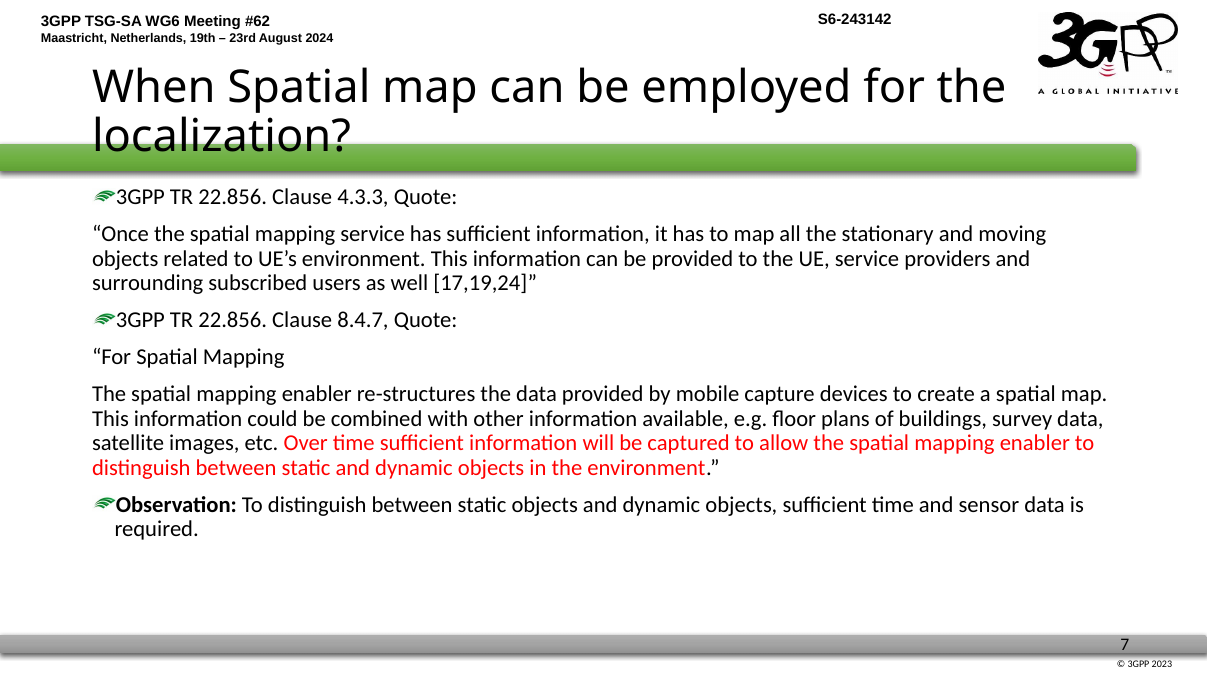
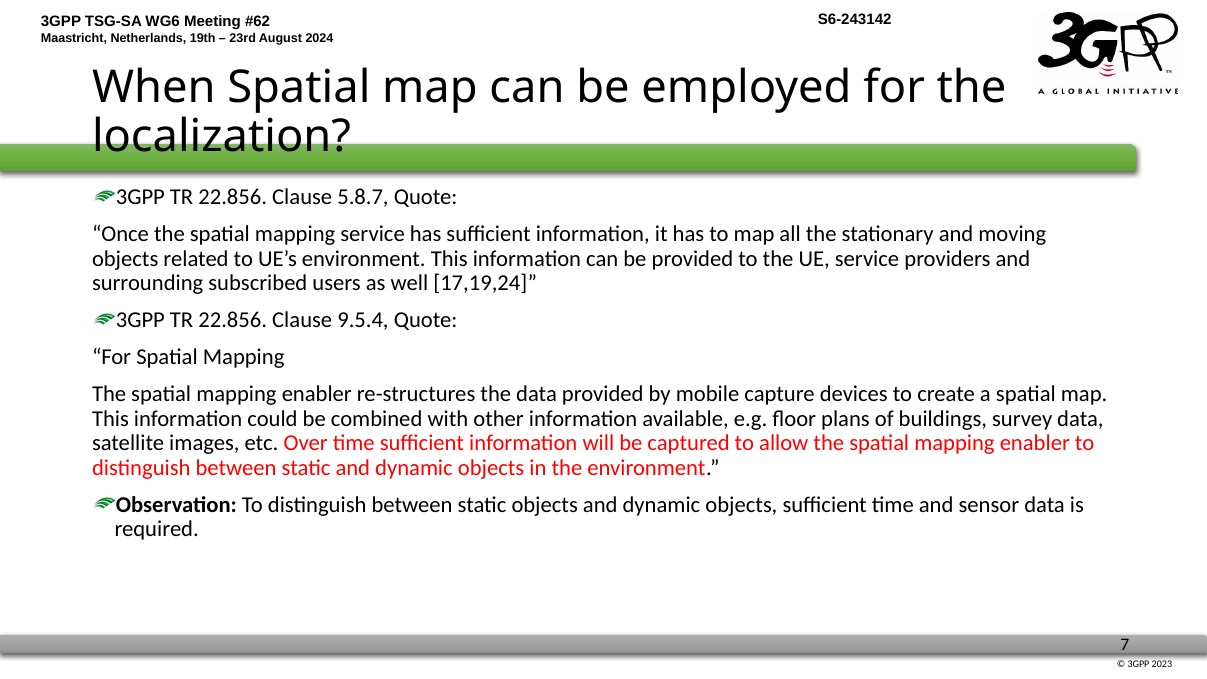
4.3.3: 4.3.3 -> 5.8.7 (363, 197)
8.4.7: 8.4.7 -> 9.5.4 (363, 320)
